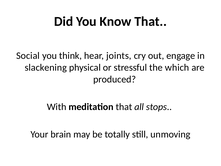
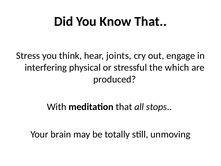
Social: Social -> Stress (28, 56)
slackening: slackening -> interfering (46, 67)
